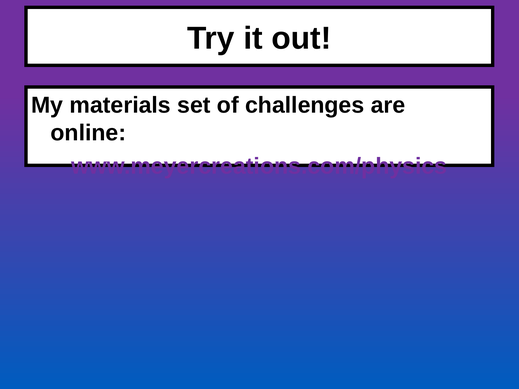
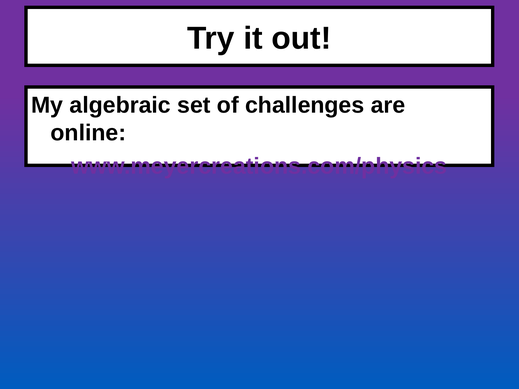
materials: materials -> algebraic (120, 105)
